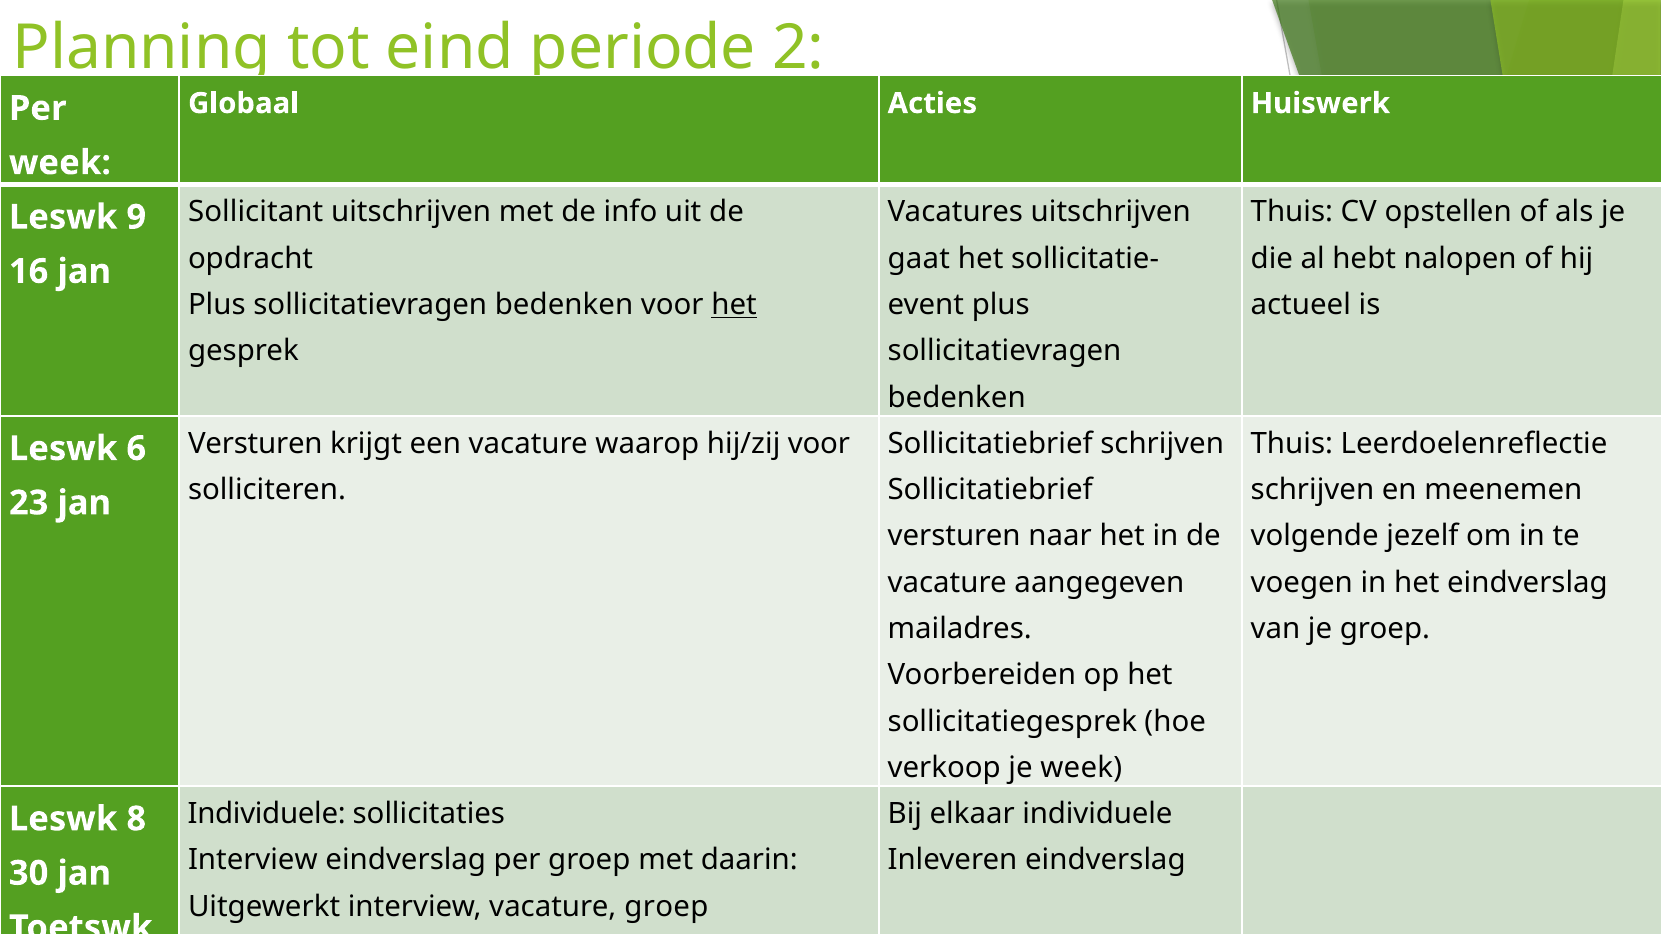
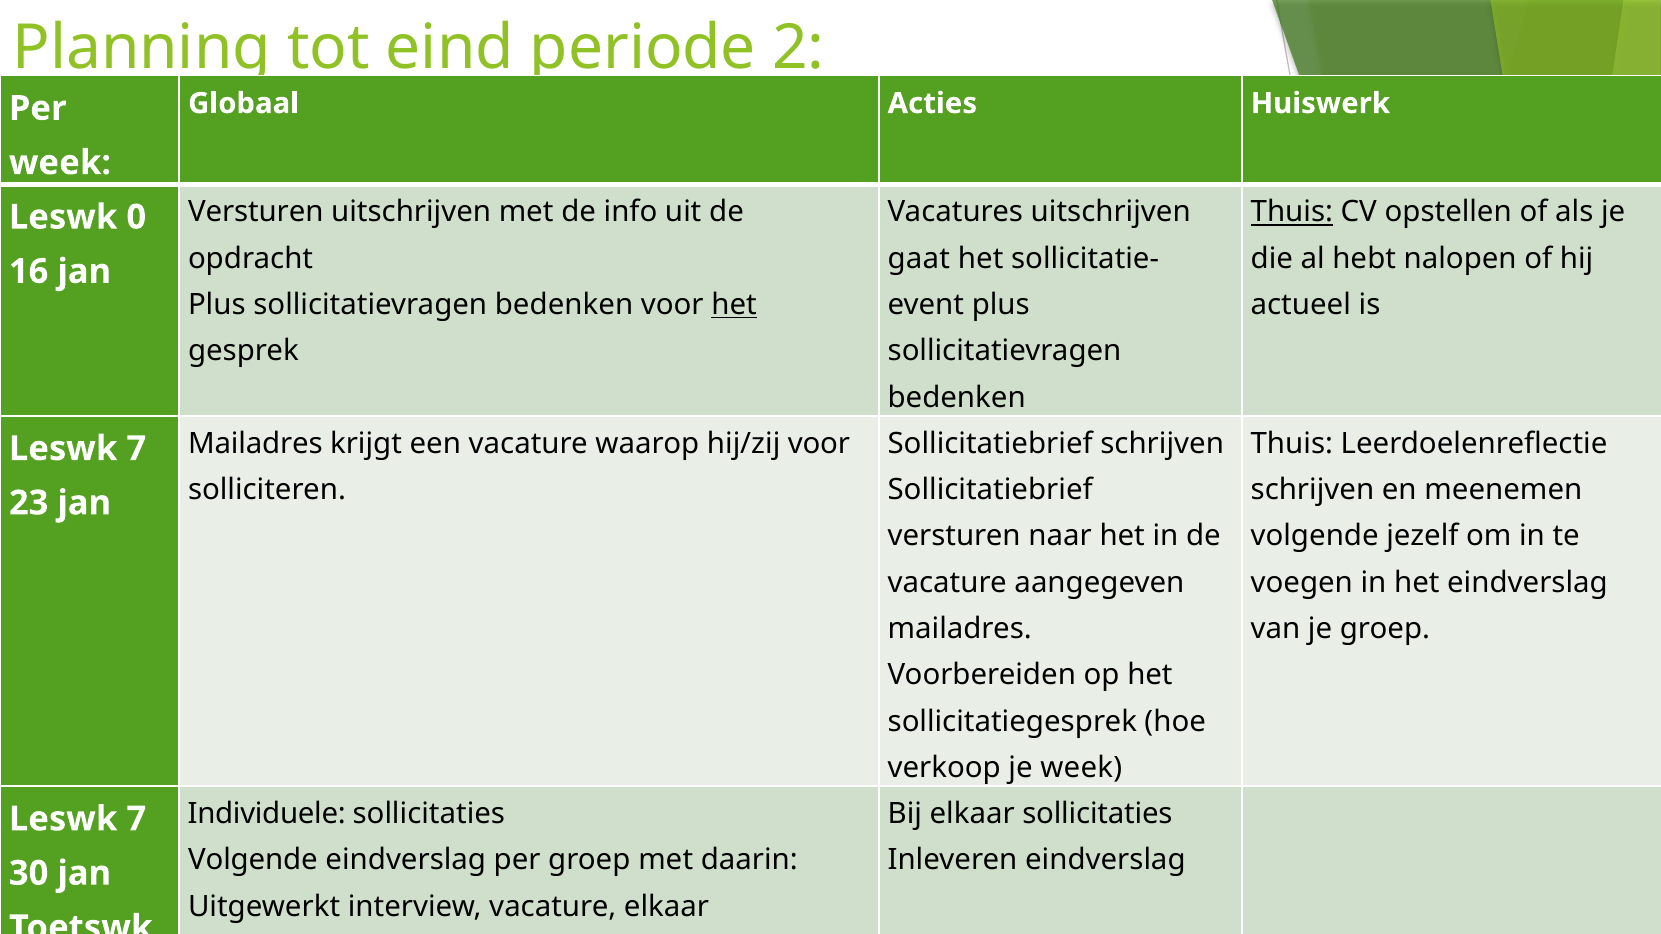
Sollicitant: Sollicitant -> Versturen (256, 212)
Thuis underline: none -> present (1292, 212)
9: 9 -> 0 (136, 217)
Versturen: Versturen -> Mailadres (255, 444)
6: 6 -> 7 (136, 449)
elkaar individuele: individuele -> sollicitaties (1097, 814)
8: 8 -> 7 (136, 819)
Interview: Interview -> Volgende (253, 861)
vacature groep: groep -> elkaar (667, 907)
